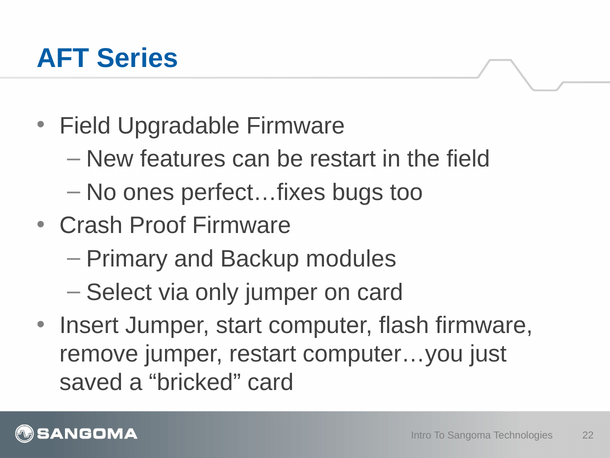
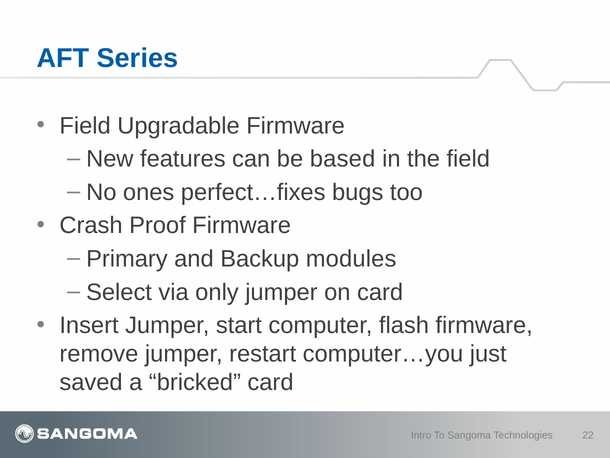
be restart: restart -> based (343, 159)
